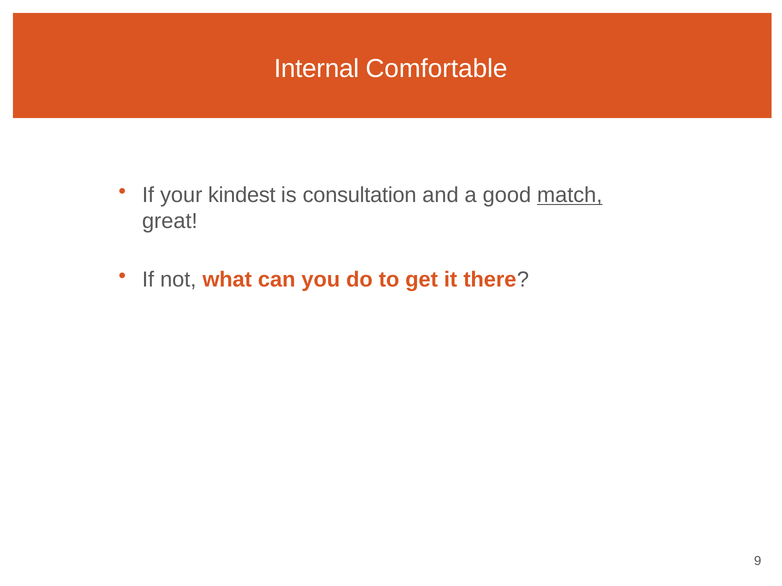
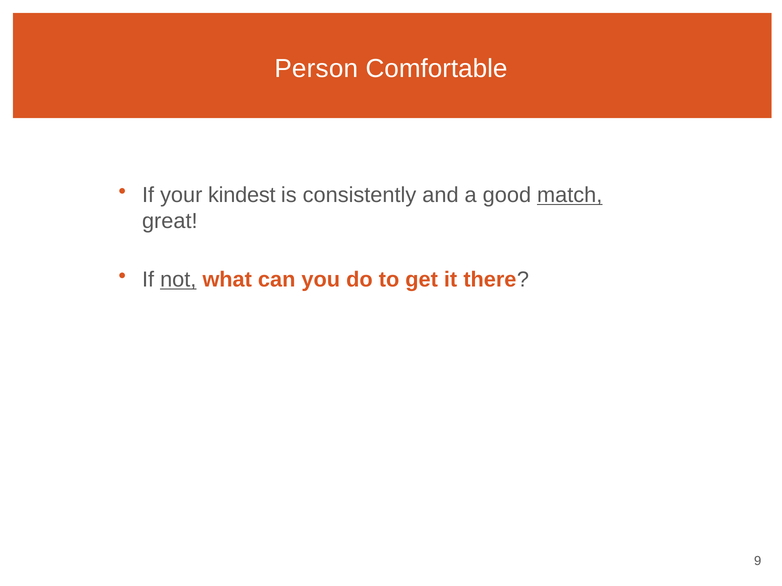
Internal: Internal -> Person (316, 69)
consultation: consultation -> consistently (359, 195)
not underline: none -> present (178, 280)
